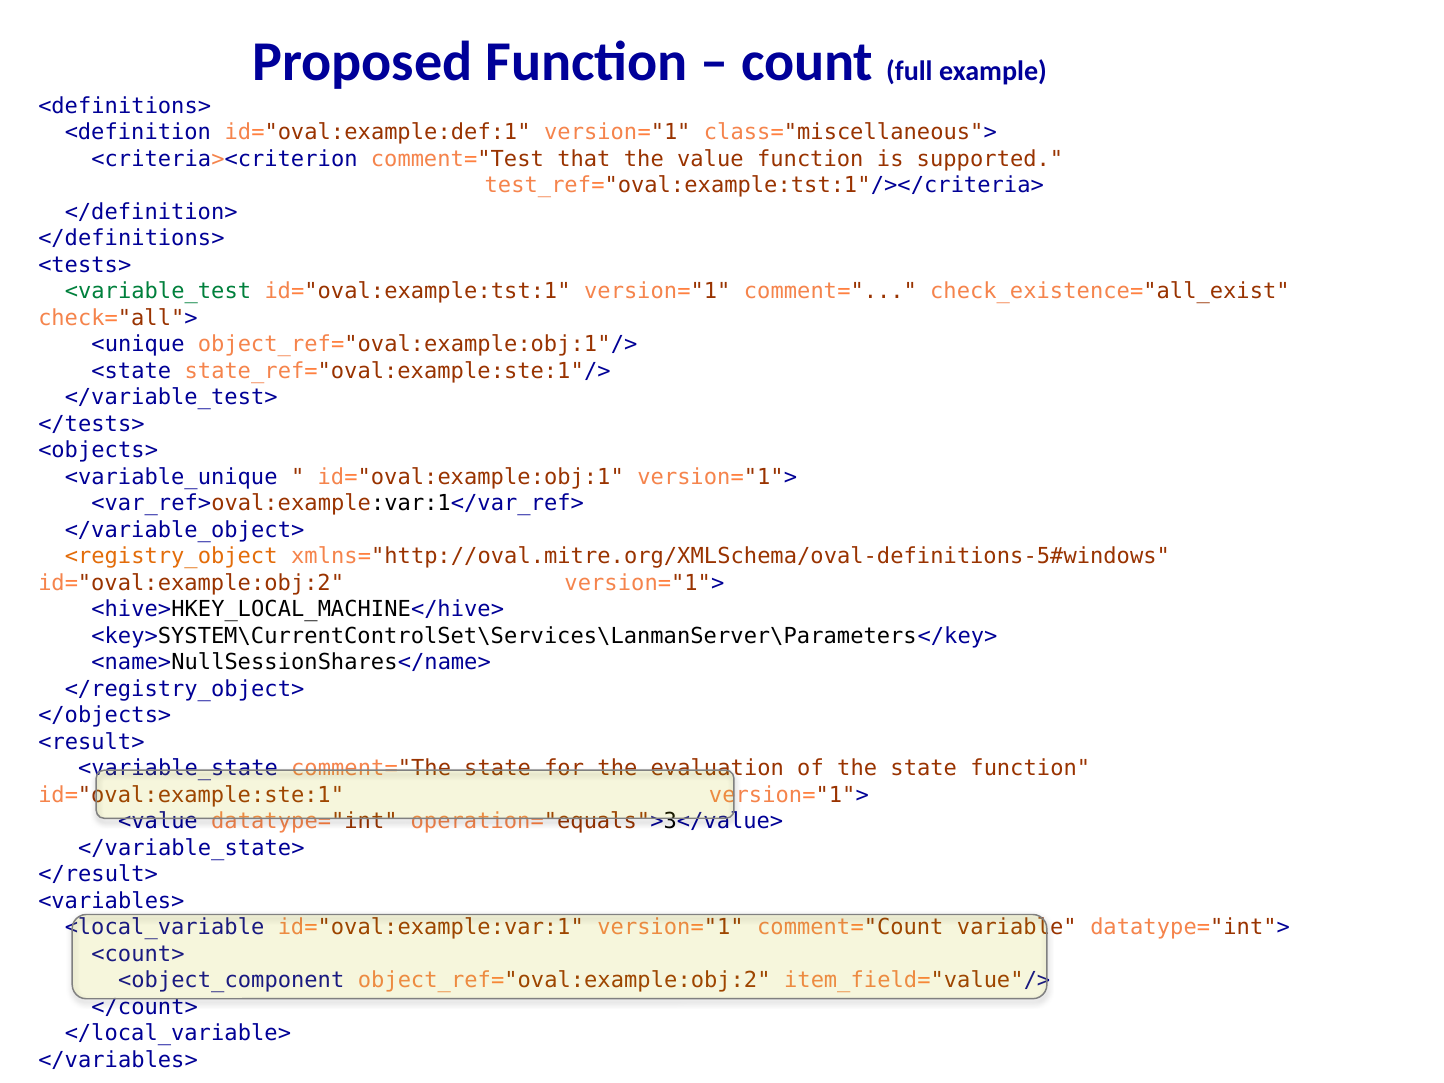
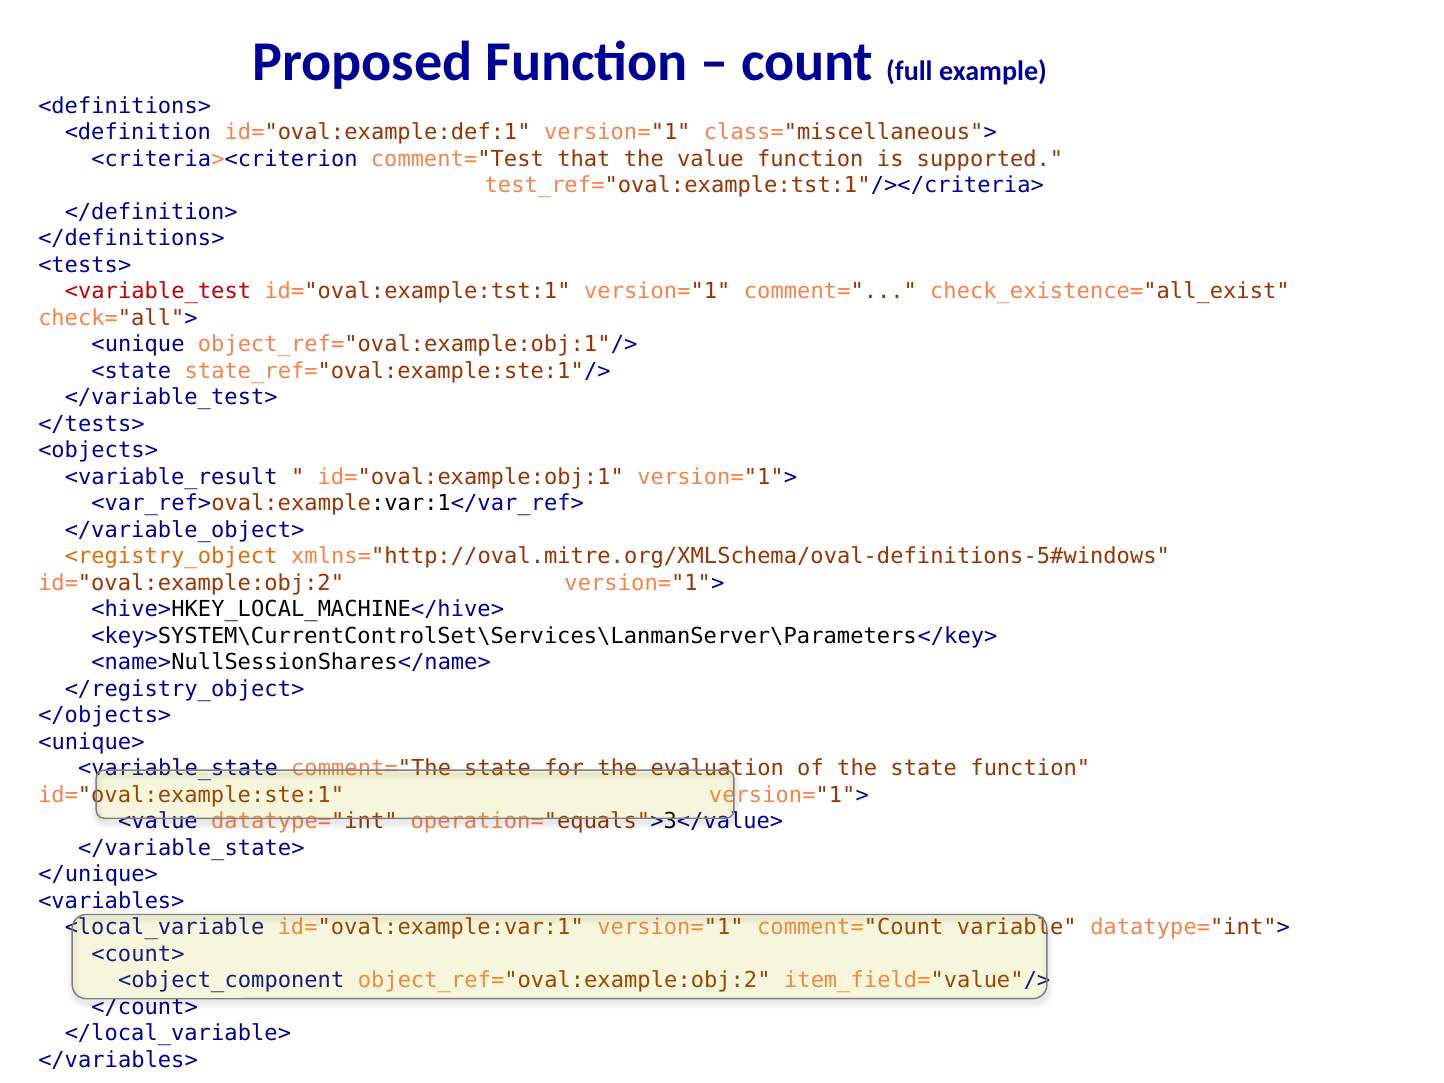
<variable_test colour: green -> red (158, 292)
<variable_unique: <variable_unique -> <variable_result (171, 477)
<result>: <result> -> <unique> (91, 742)
</result>: </result> -> </unique> (98, 874)
